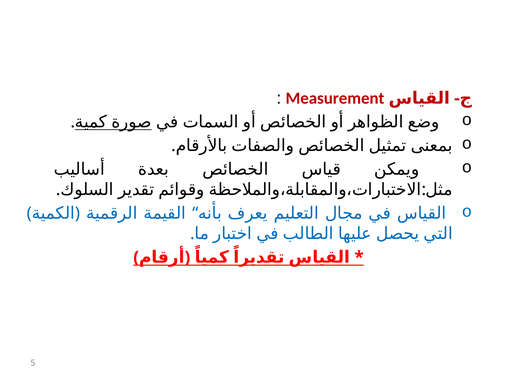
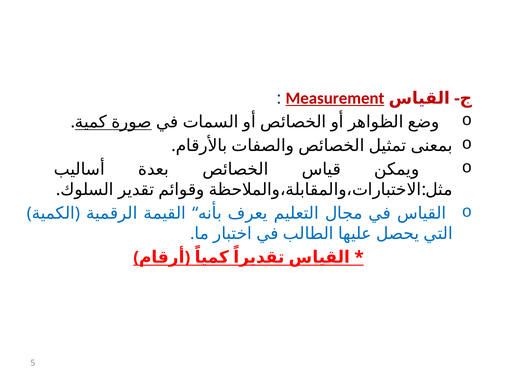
Measurement underline: none -> present (335, 98)
